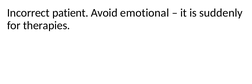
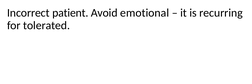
suddenly: suddenly -> recurring (221, 13)
therapies: therapies -> tolerated (47, 25)
